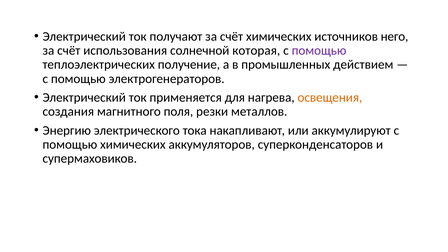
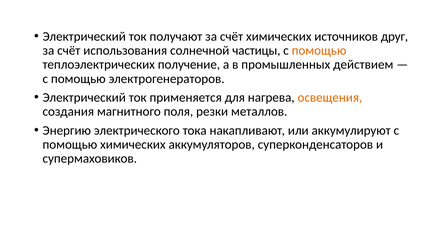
него: него -> друг (395, 36)
которая: которая -> частицы (256, 51)
помощью colour: purple -> orange (319, 51)
